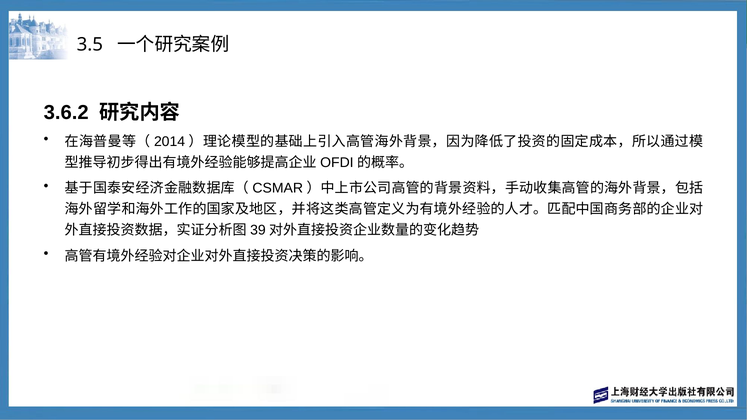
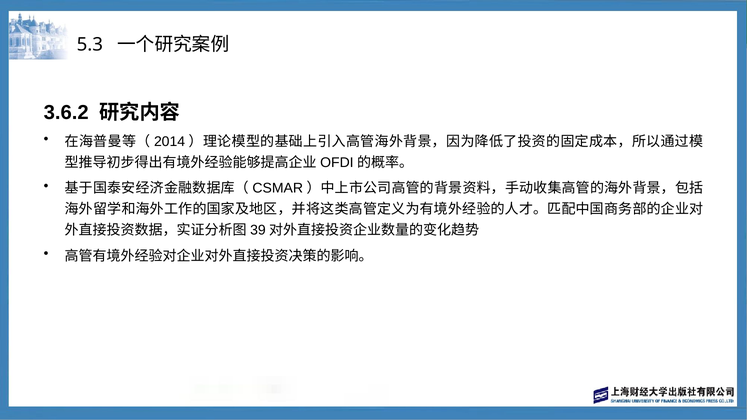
3.5: 3.5 -> 5.3 (90, 44)
